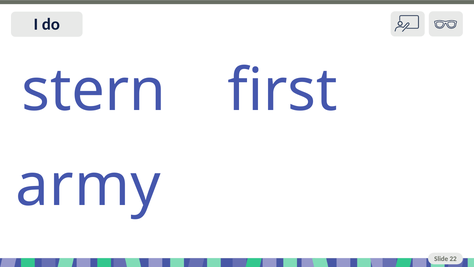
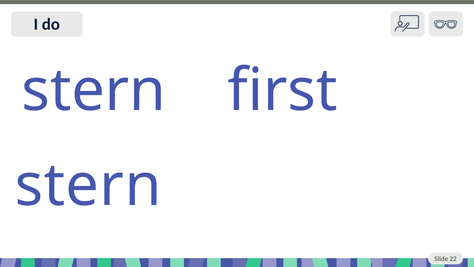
army: army -> stern (88, 185)
